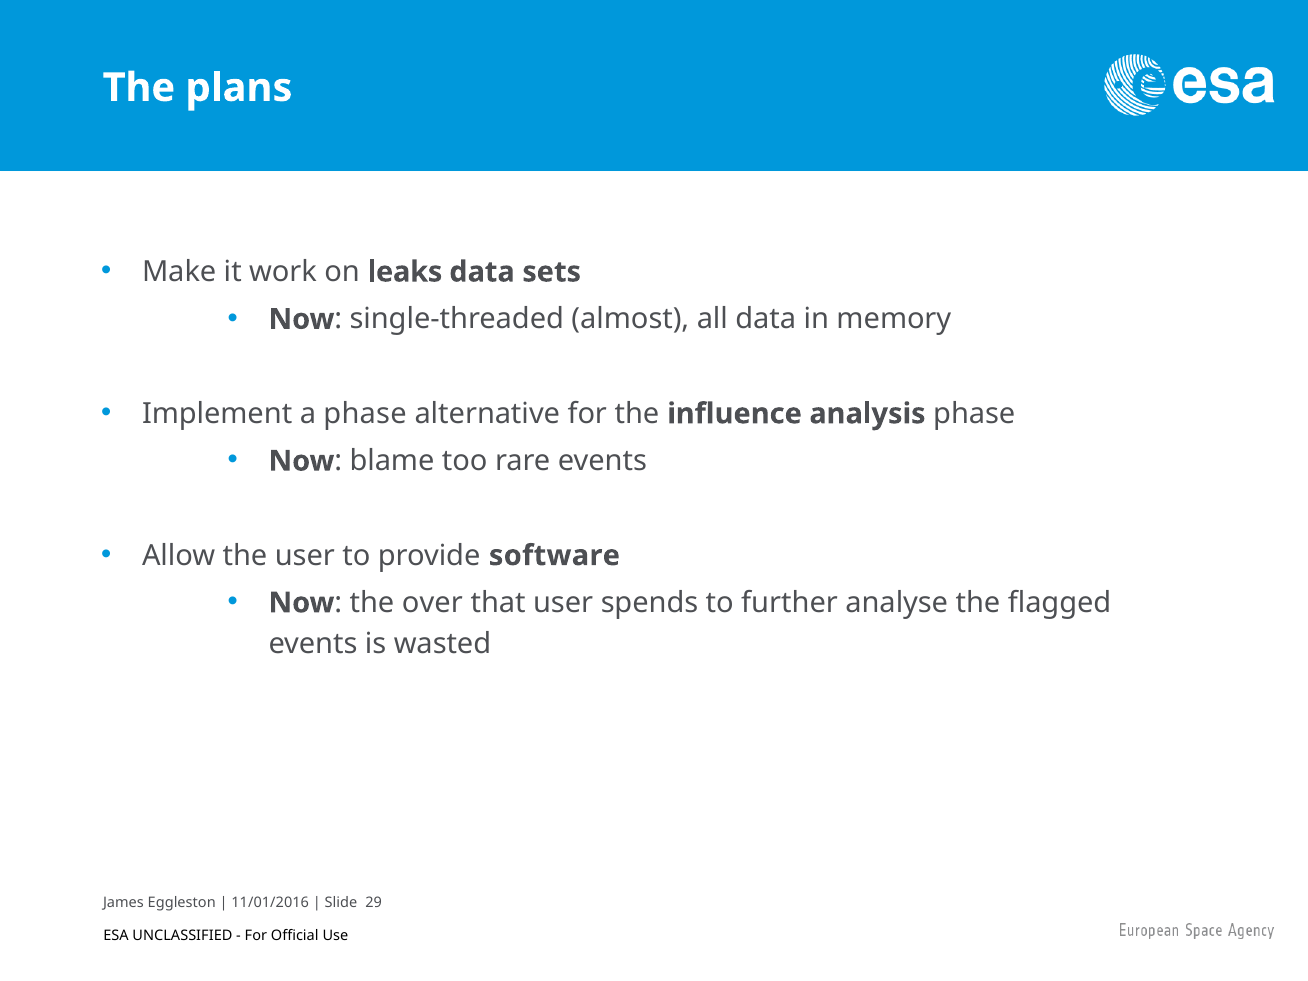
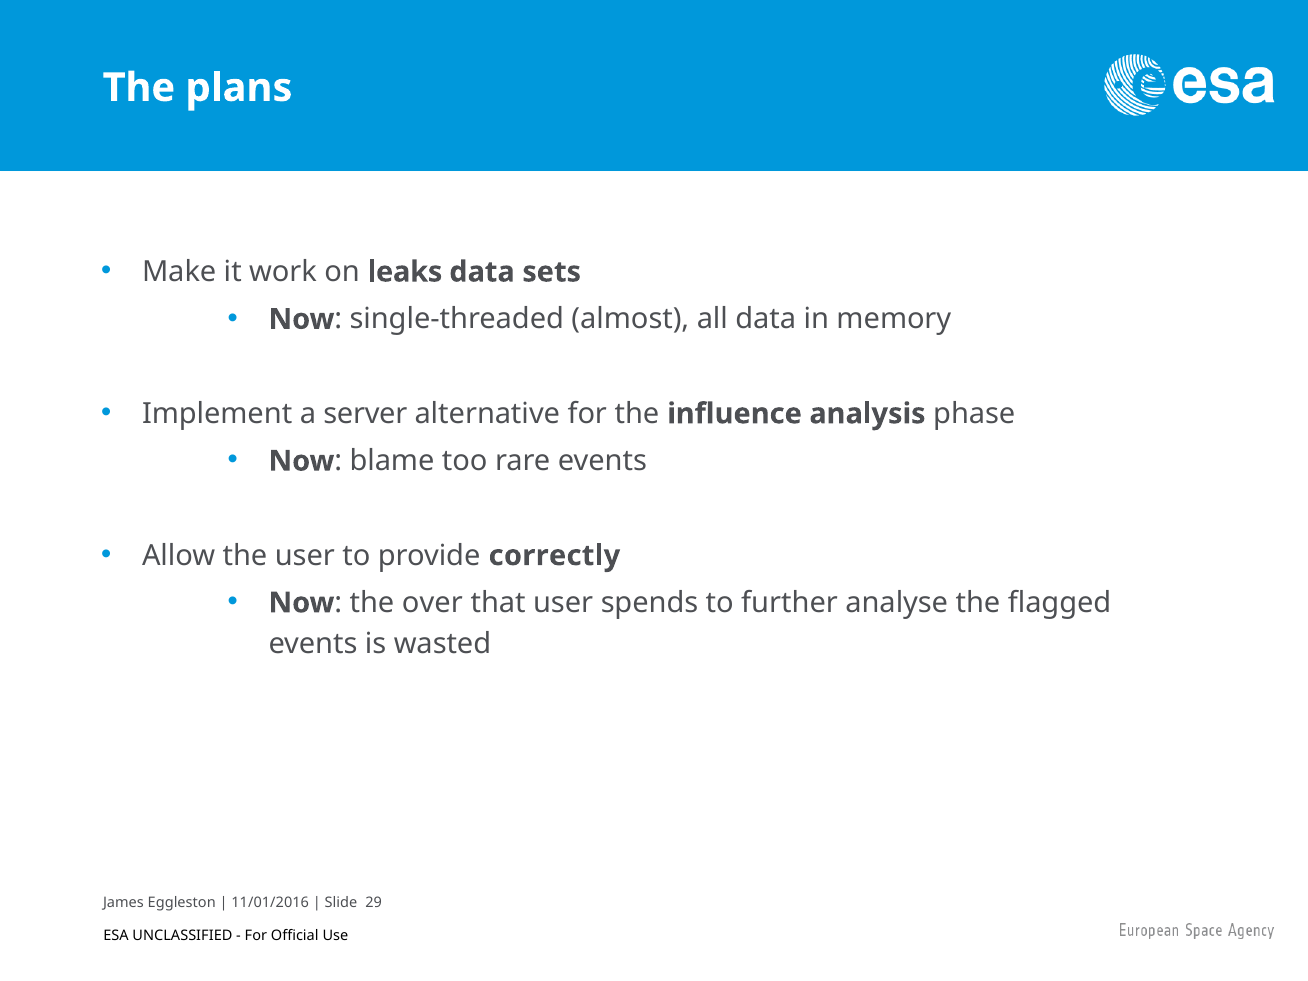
a phase: phase -> server (365, 414)
software: software -> correctly (554, 556)
